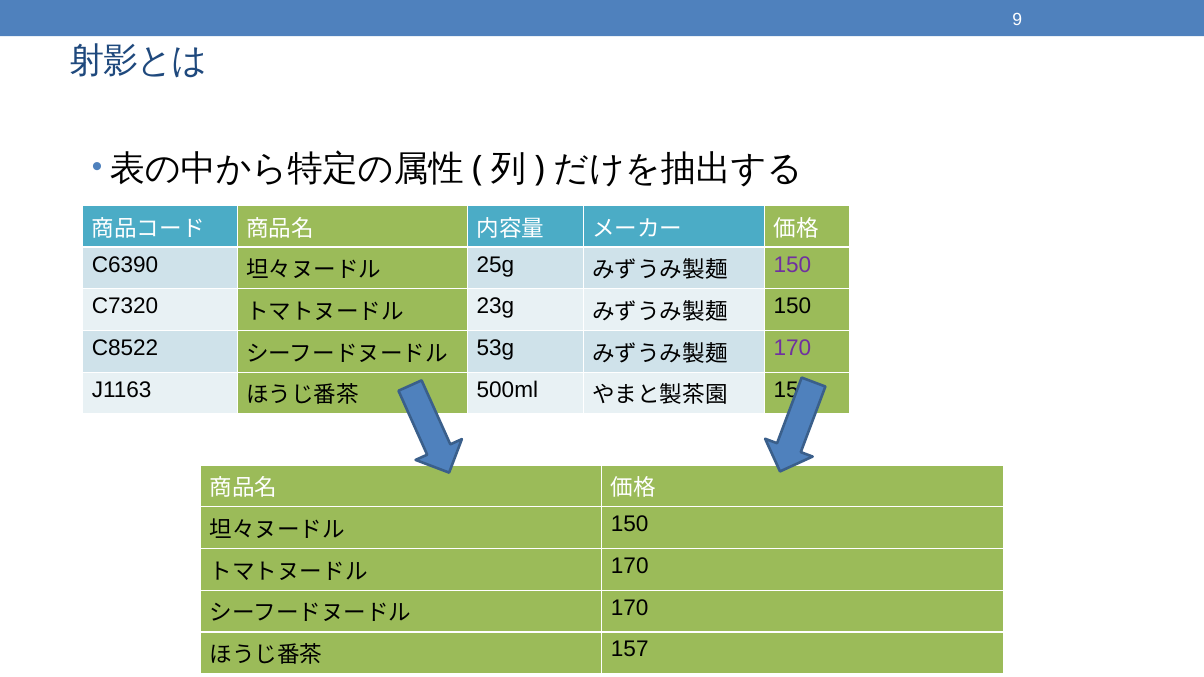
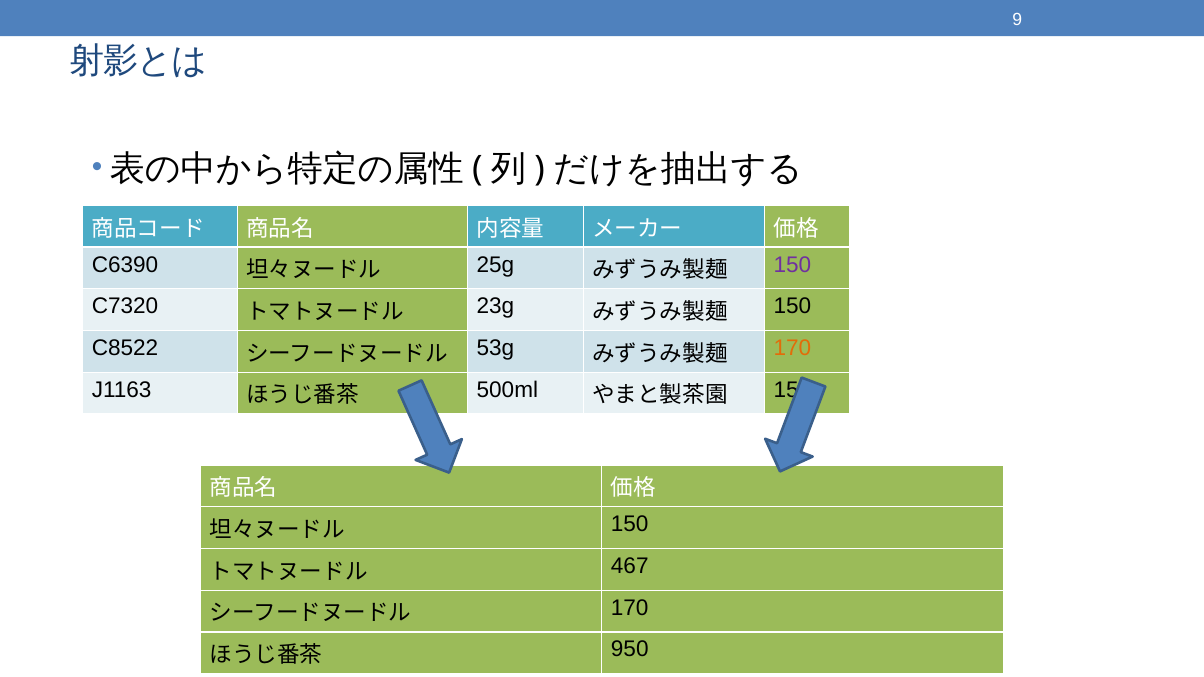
170 colour: purple -> orange (792, 348)
170: 170 -> 467 (630, 566)
157: 157 -> 950 (630, 650)
